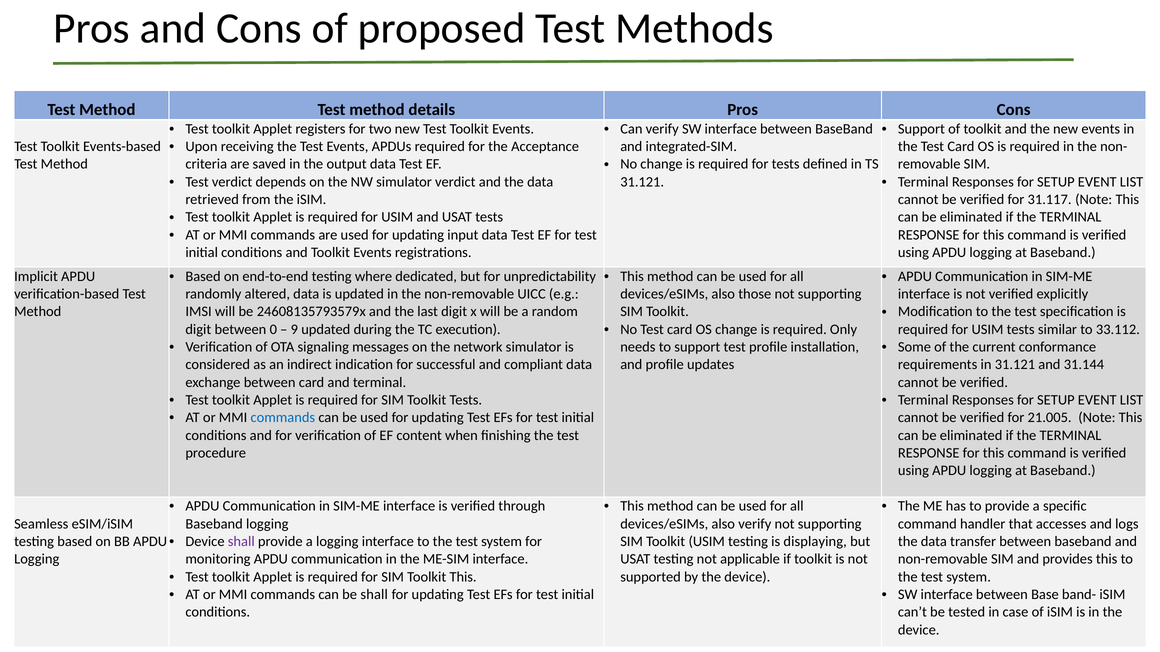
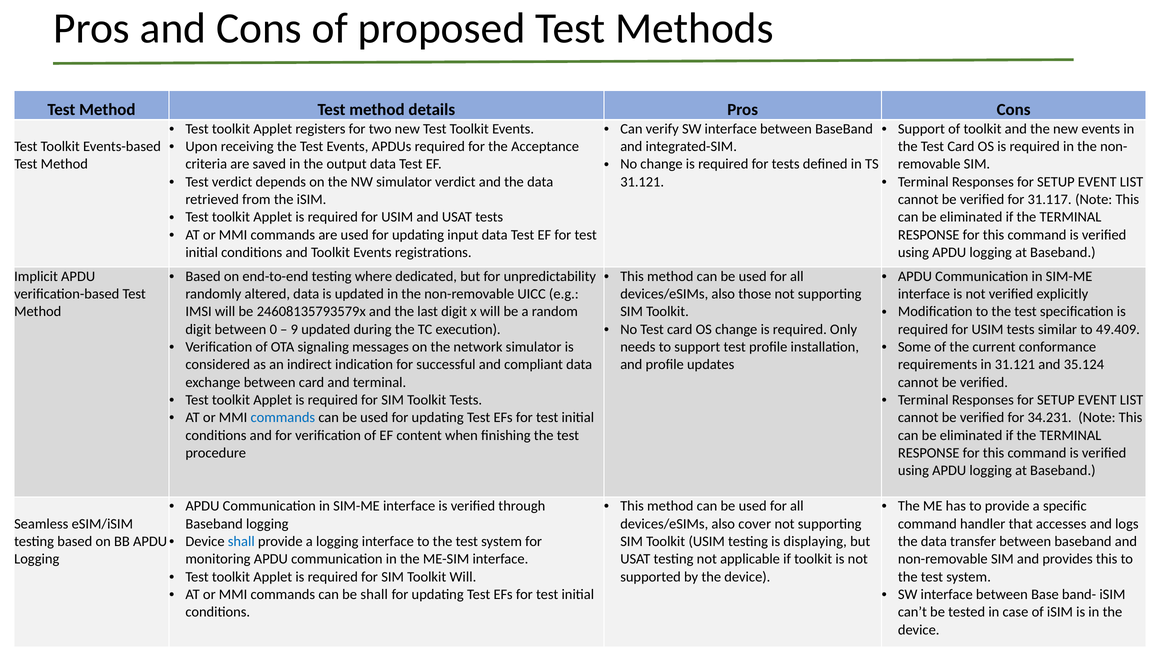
33.112: 33.112 -> 49.409 (1118, 330)
31.144: 31.144 -> 35.124 (1084, 365)
21.005: 21.005 -> 34.231 (1050, 418)
also verify: verify -> cover (755, 524)
shall colour: purple -> blue (241, 542)
Toolkit This: This -> Will (463, 577)
